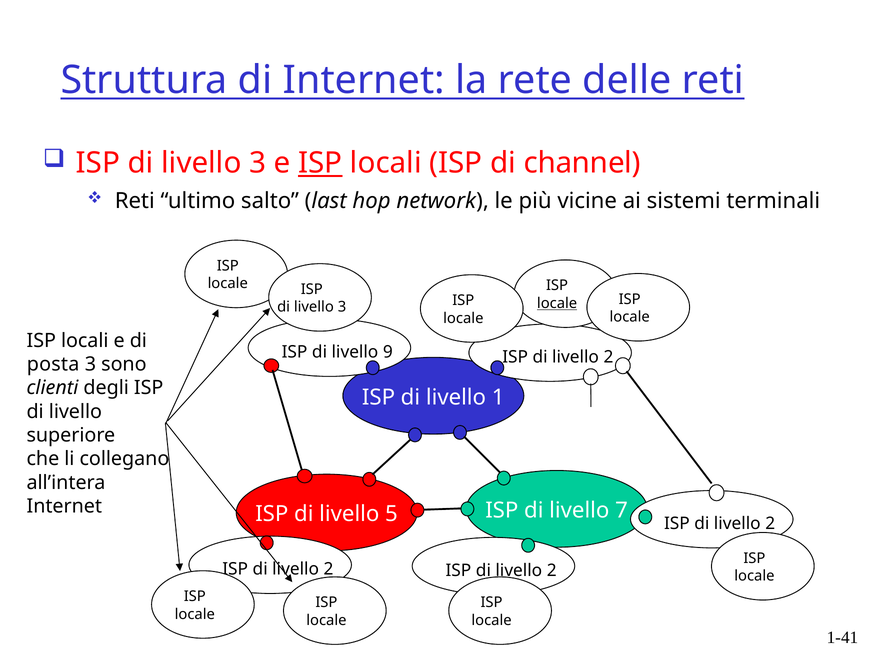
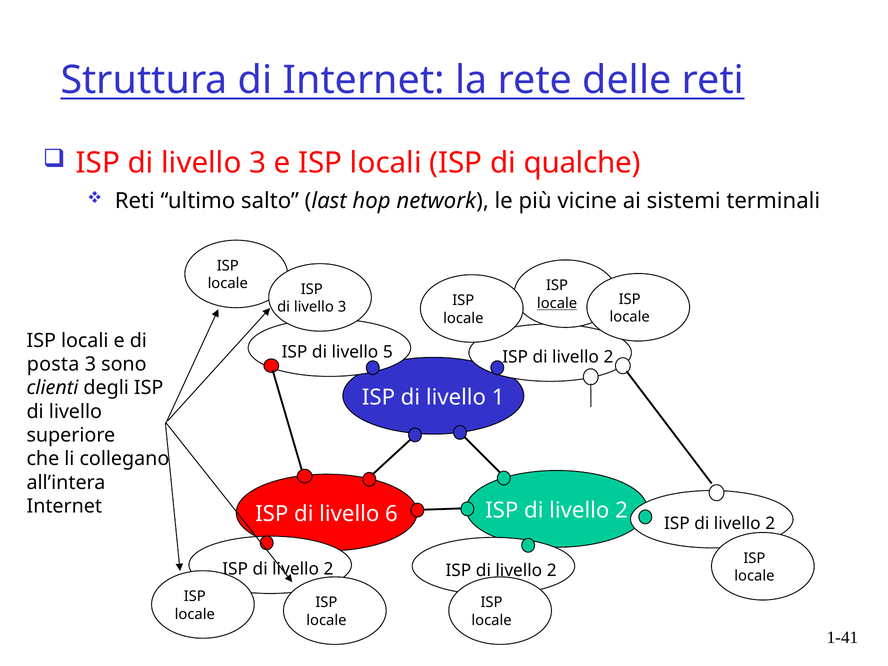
ISP underline: present -> none (320, 163)
channel: channel -> qualche (582, 163)
9: 9 -> 5 (388, 352)
7: 7 -> 2 (621, 510)
5: 5 -> 6 (391, 514)
